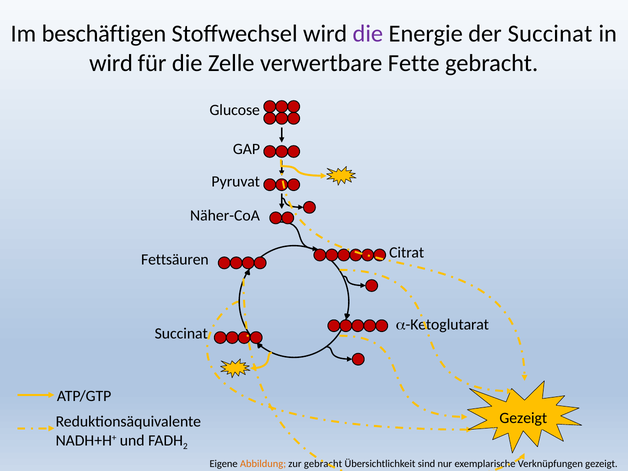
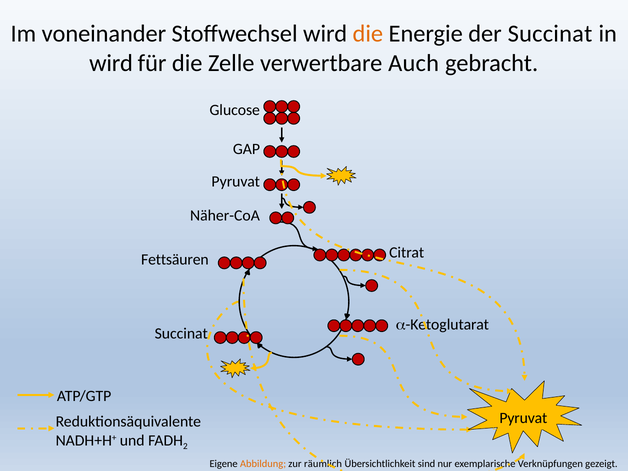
beschäftigen: beschäftigen -> voneinander (104, 34)
die colour: purple -> orange (368, 34)
Fette: Fette -> Auch (414, 63)
Gezeigt: Gezeigt -> Pyruvat (523, 418)
zur gebracht: gebracht -> räumlich (323, 464)
